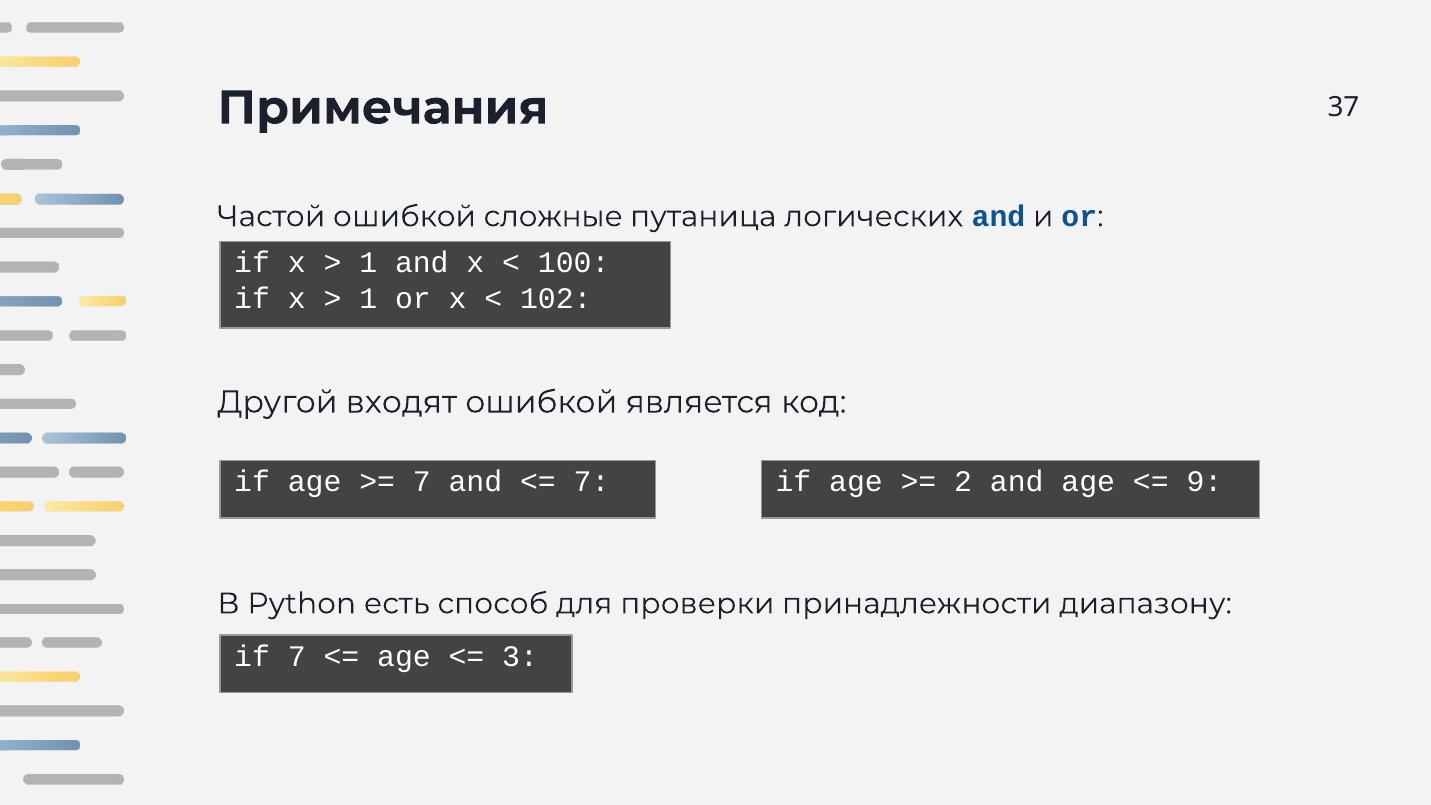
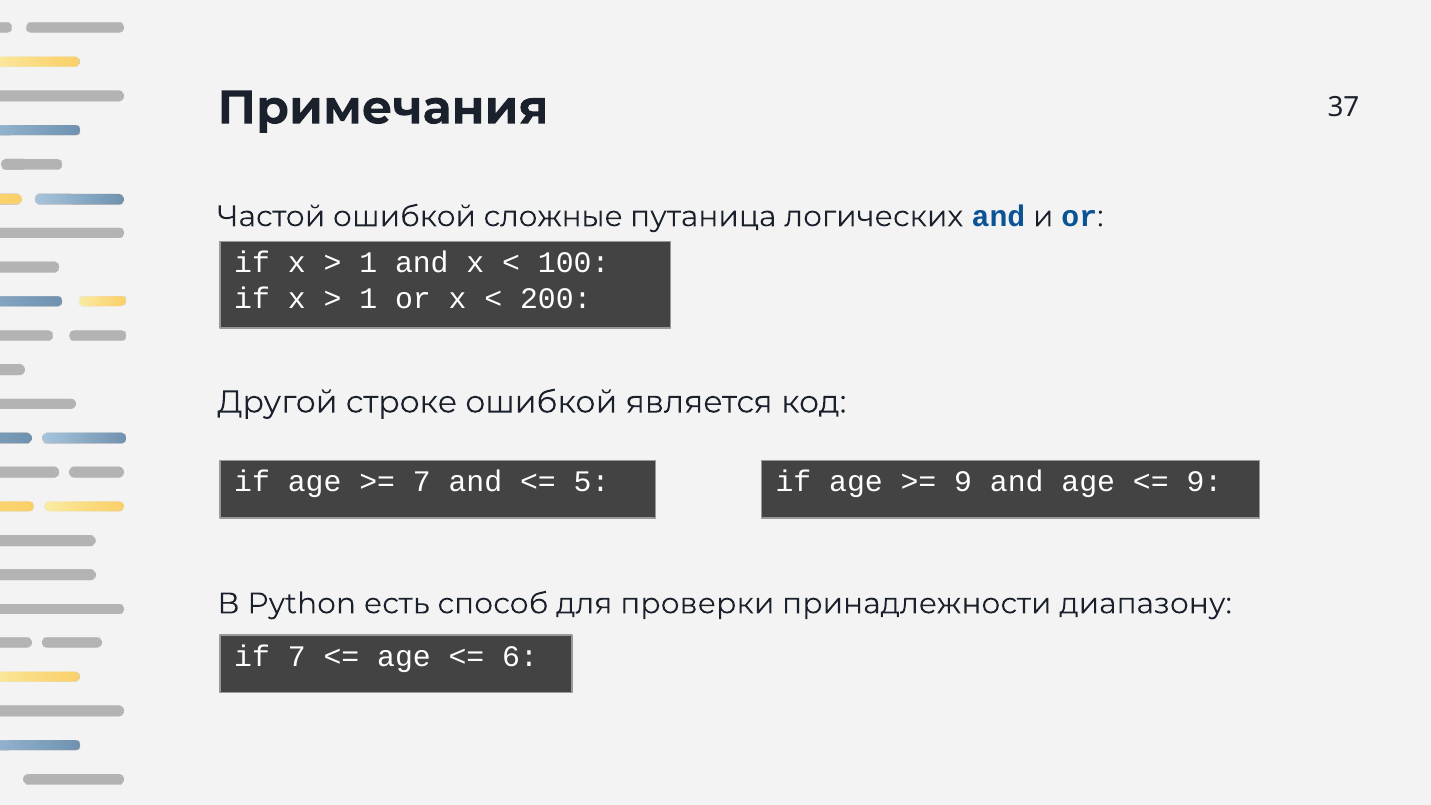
102: 102 -> 200 (556, 298)
входят: входят -> строке (402, 402)
7: 7 -> 5 (592, 482)
2: 2 -> 9 (963, 482)
3: 3 -> 6 (520, 657)
